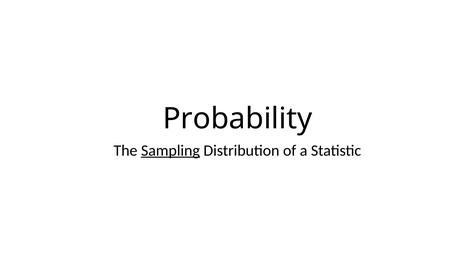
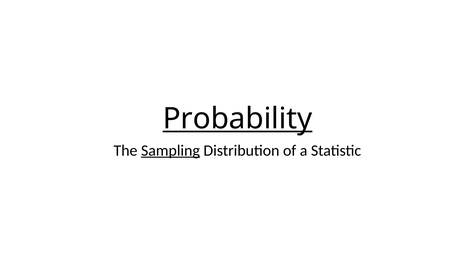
Probability underline: none -> present (238, 119)
